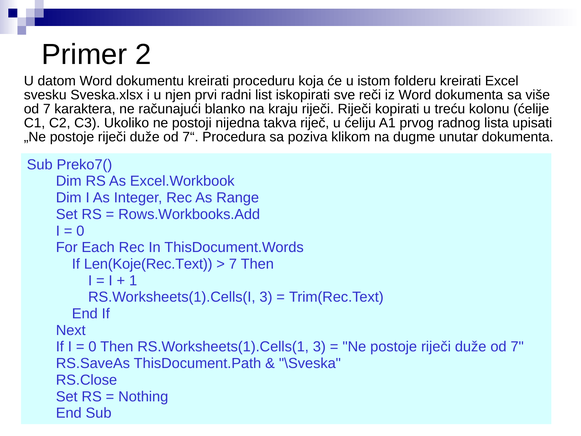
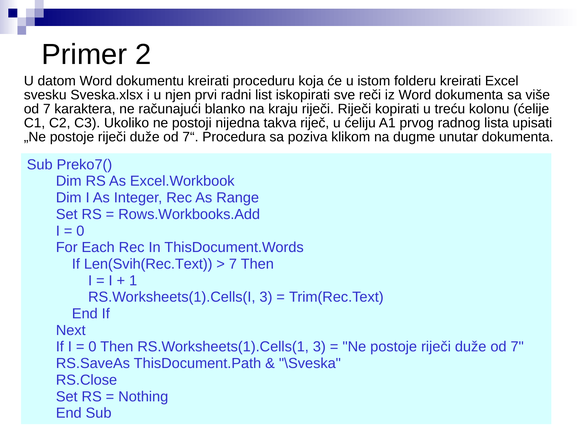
Len(Koje(Rec.Text: Len(Koje(Rec.Text -> Len(Svih(Rec.Text (148, 264)
